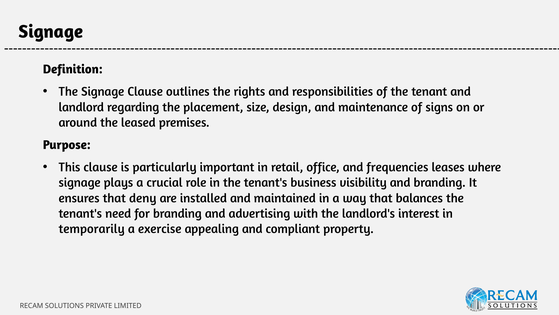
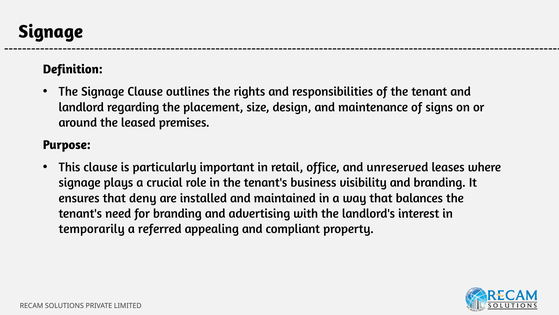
frequencies: frequencies -> unreserved (397, 167)
exercise: exercise -> referred (160, 228)
